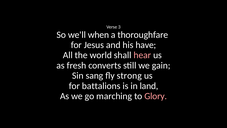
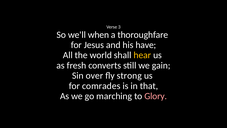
hear colour: pink -> yellow (142, 55)
sang: sang -> over (94, 75)
battalions: battalions -> comrades (101, 86)
land: land -> that (149, 86)
